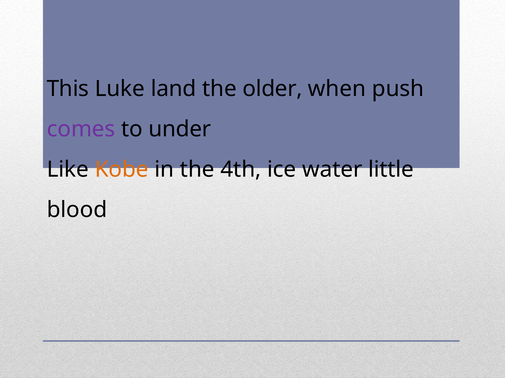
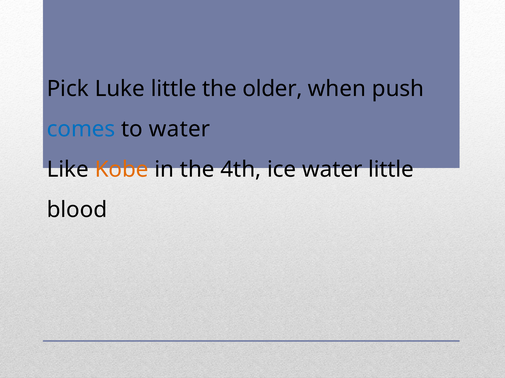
This: This -> Pick (68, 89)
Luke land: land -> little (174, 89)
comes colour: purple -> blue (81, 129)
to under: under -> water (180, 129)
